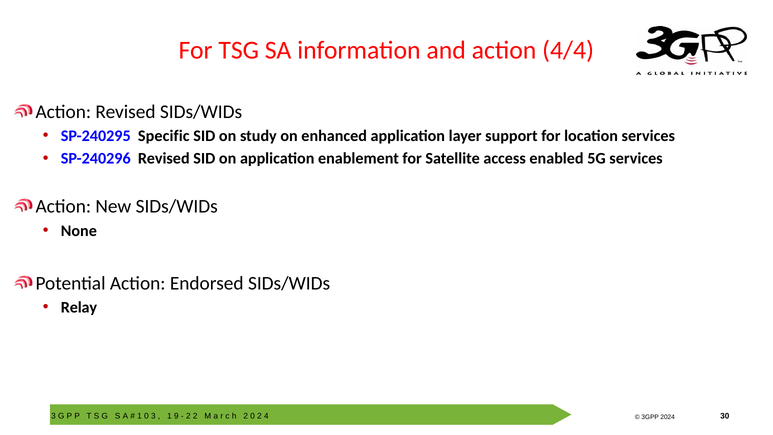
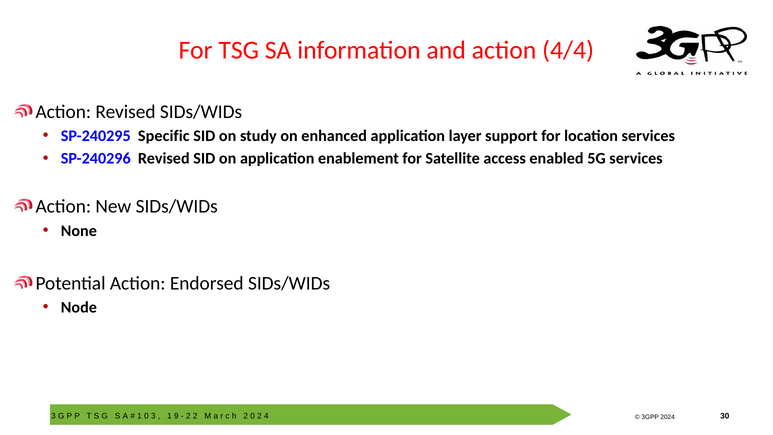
Relay: Relay -> Node (79, 307)
